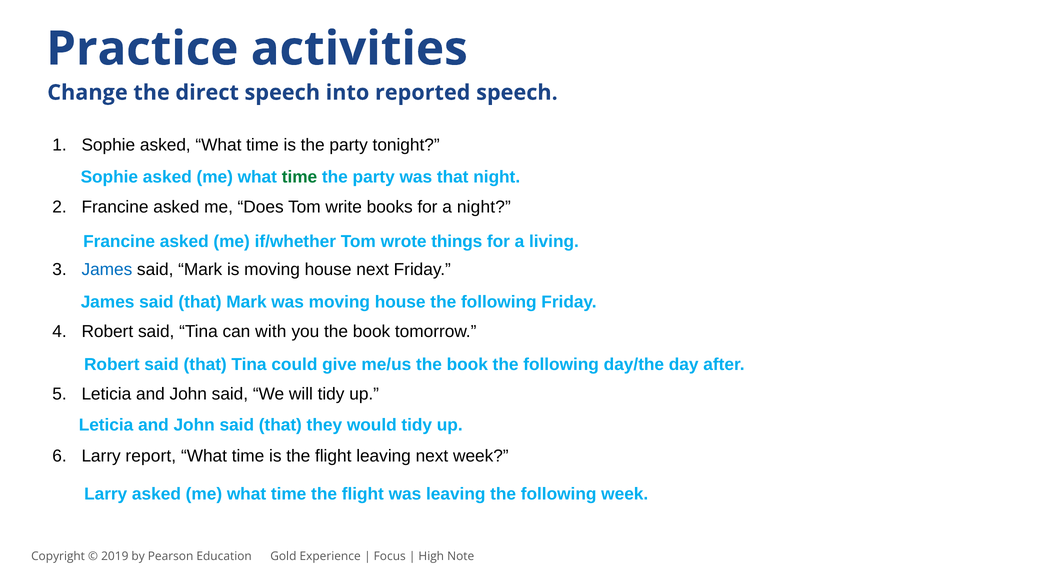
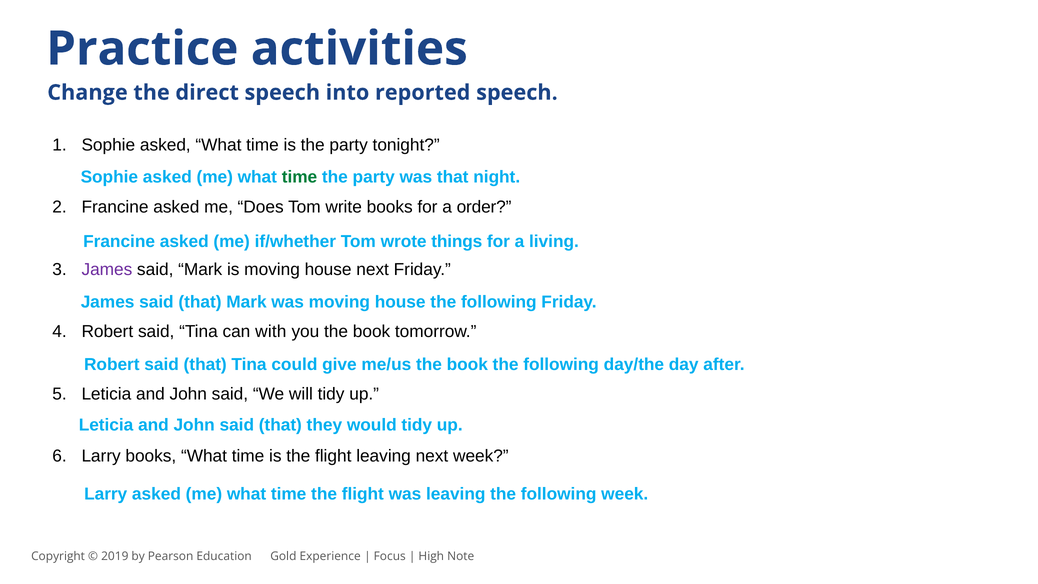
a night: night -> order (484, 207)
James colour: blue -> purple (107, 269)
Larry report: report -> books (151, 456)
